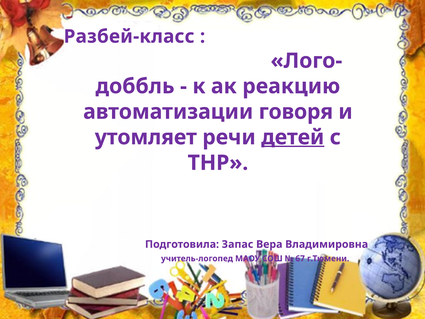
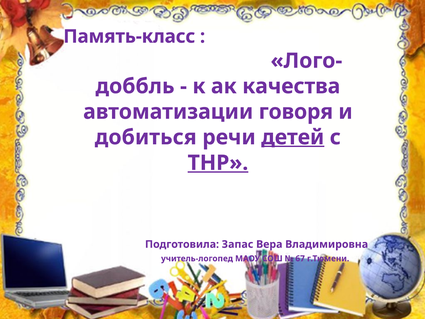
Разбей-класс: Разбей-класс -> Память-класс (129, 36)
реакцию: реакцию -> качества (291, 86)
утомляет: утомляет -> добиться (146, 137)
ТНР underline: none -> present (218, 163)
